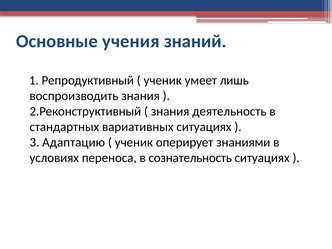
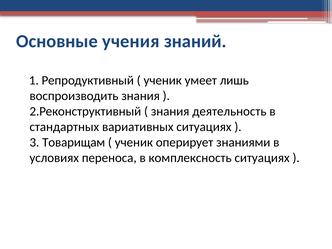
Адаптацию: Адаптацию -> Товарищам (74, 142)
сознательность: сознательность -> комплексность (190, 158)
